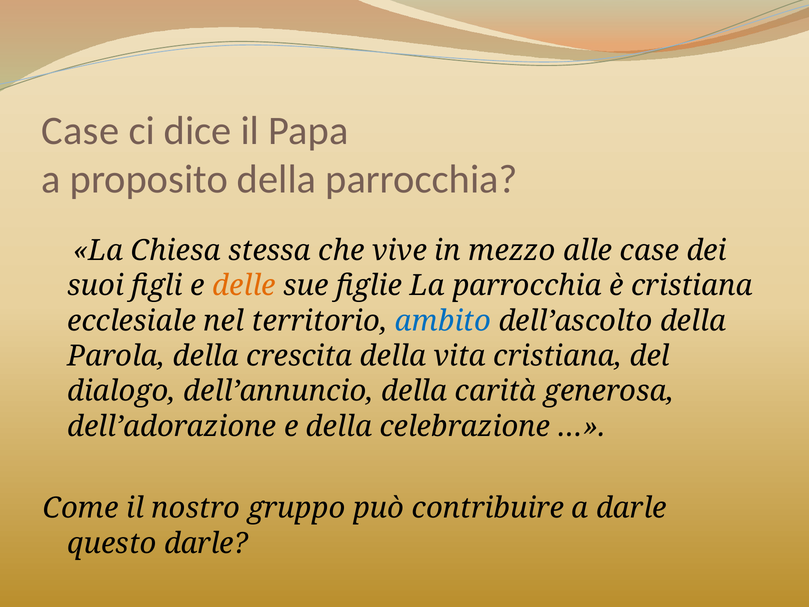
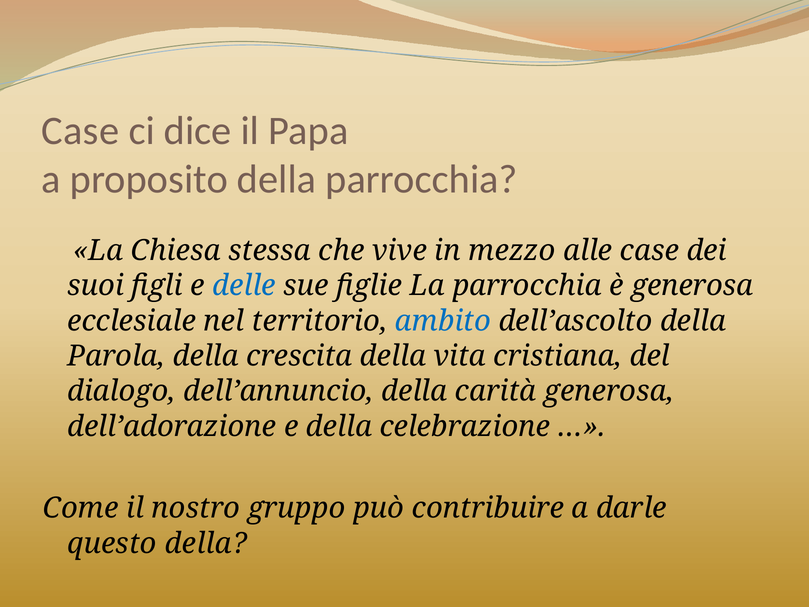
delle colour: orange -> blue (244, 286)
è cristiana: cristiana -> generosa (692, 286)
questo darle: darle -> della (206, 543)
